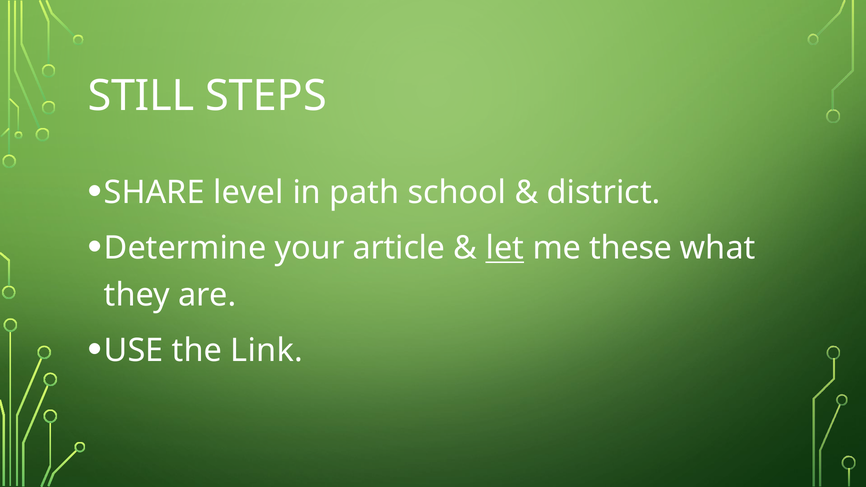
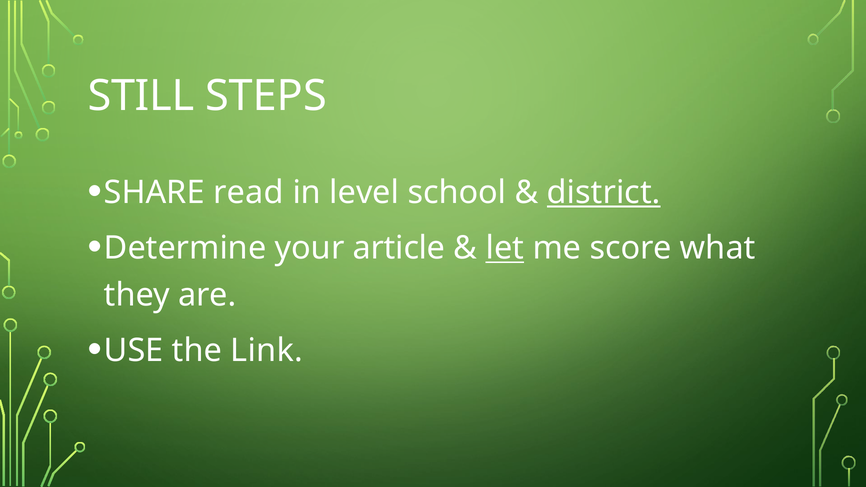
level: level -> read (248, 193)
path: path -> level (364, 193)
district underline: none -> present (604, 193)
these: these -> score (631, 248)
